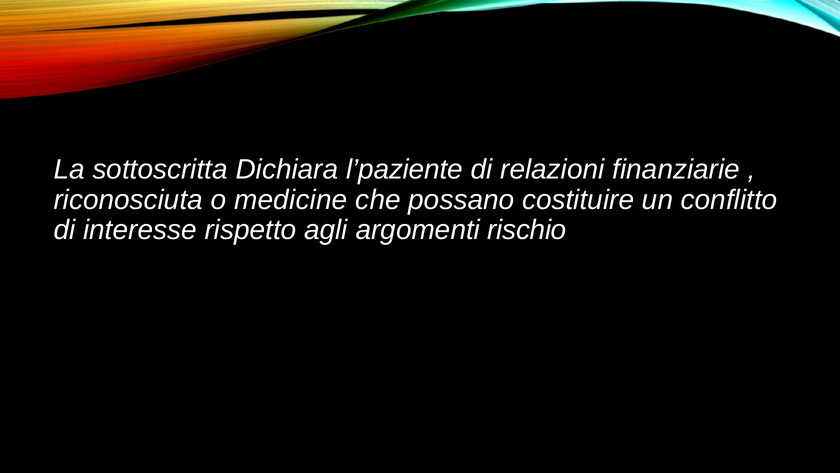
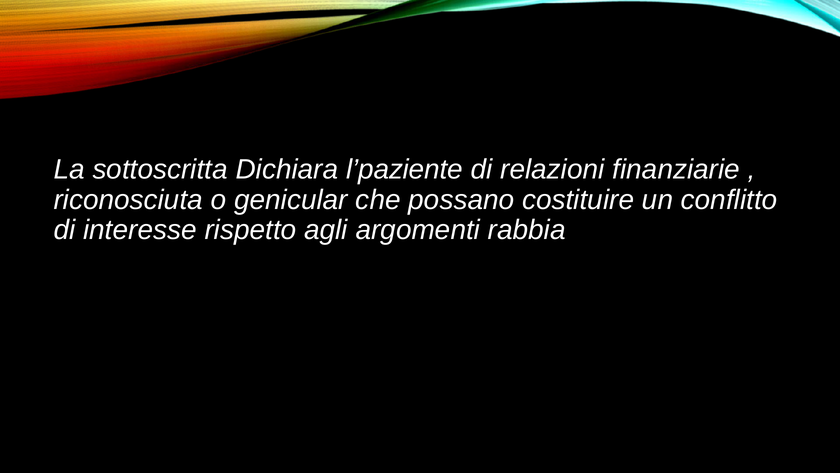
medicine: medicine -> genicular (291, 200)
rischio: rischio -> rabbia (527, 230)
